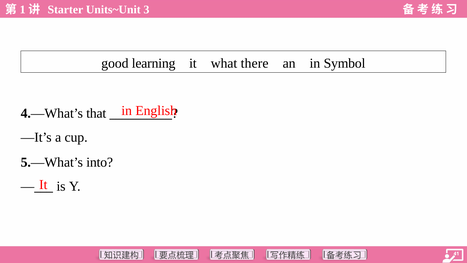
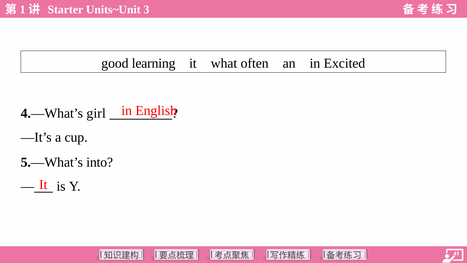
there: there -> often (255, 63)
Symbol: Symbol -> Excited (344, 63)
that: that -> girl (96, 113)
